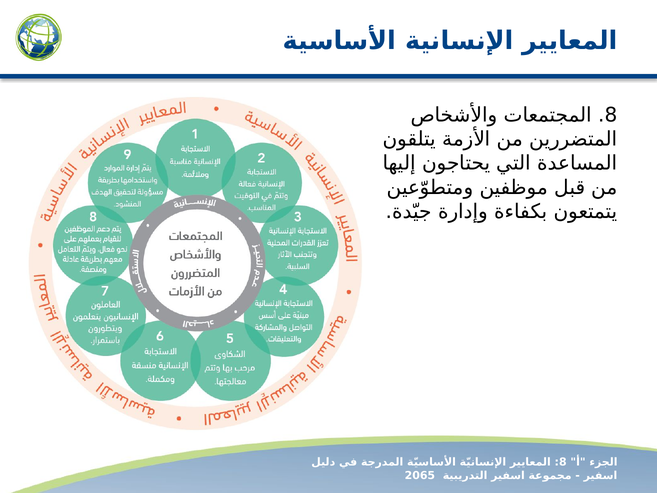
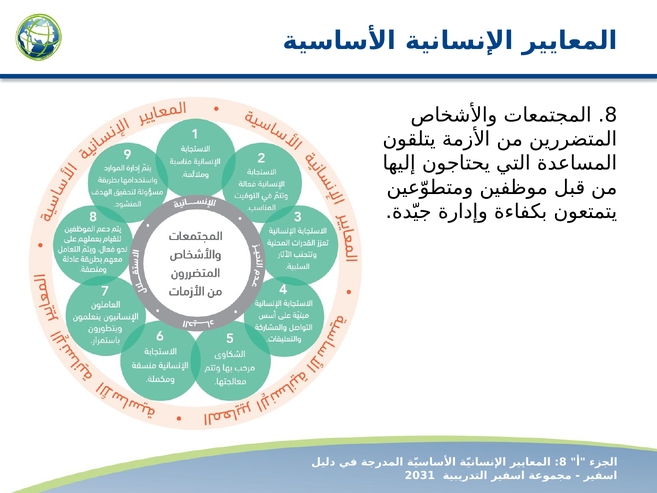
2065: 2065 -> 2031 (420, 475)
